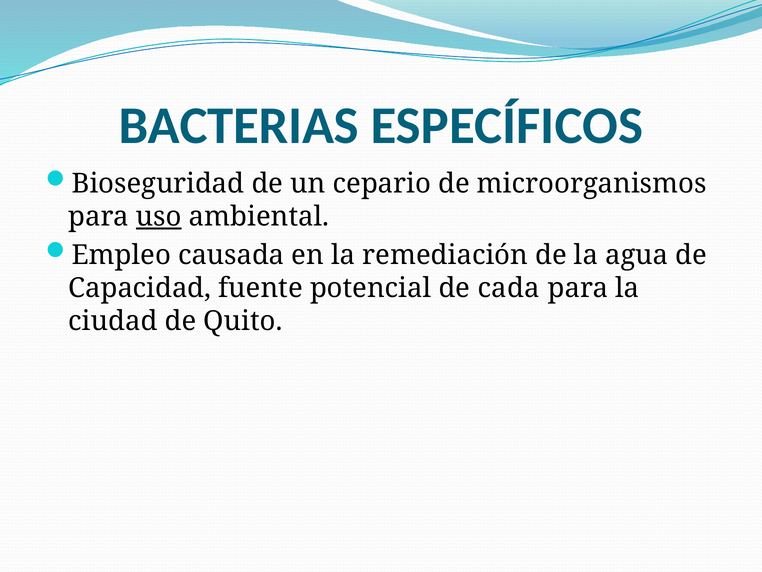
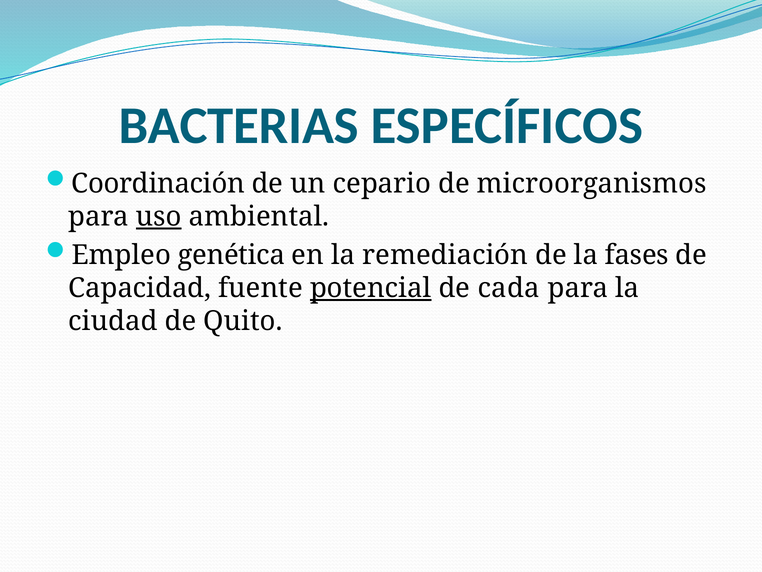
Bioseguridad: Bioseguridad -> Coordinación (158, 183)
causada: causada -> genética (231, 255)
agua: agua -> fases (637, 255)
potencial underline: none -> present (371, 288)
